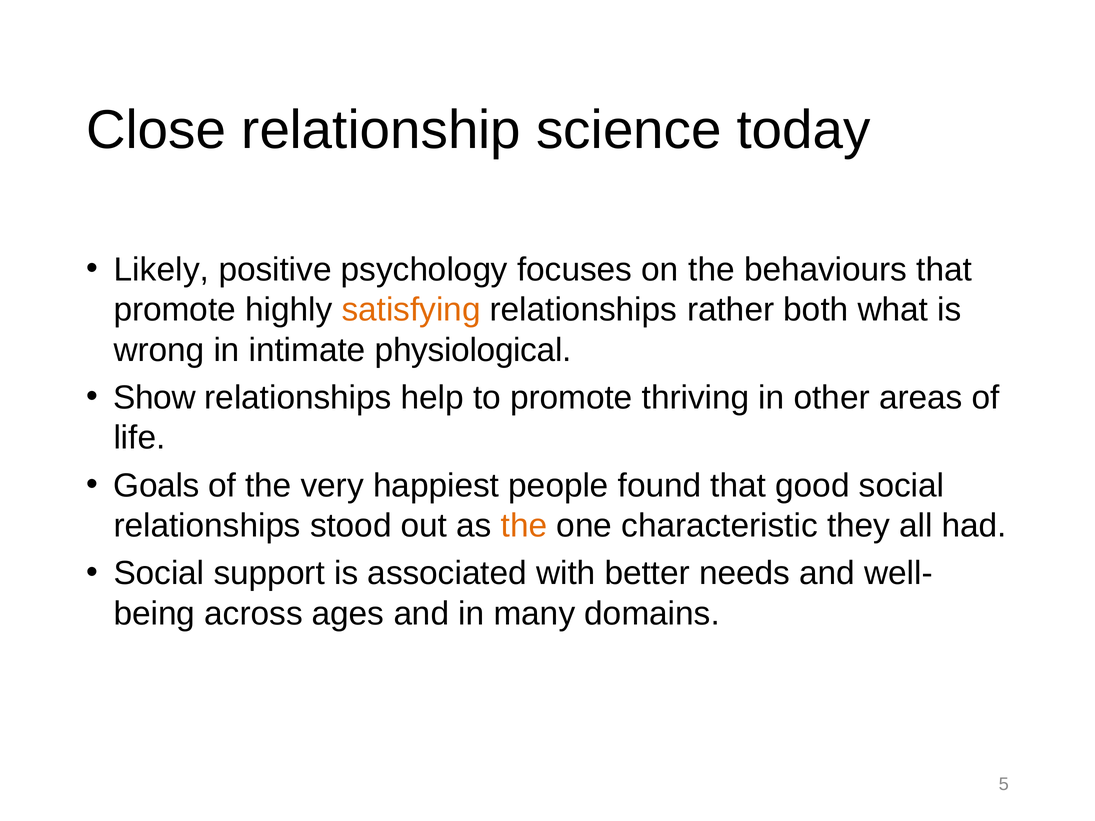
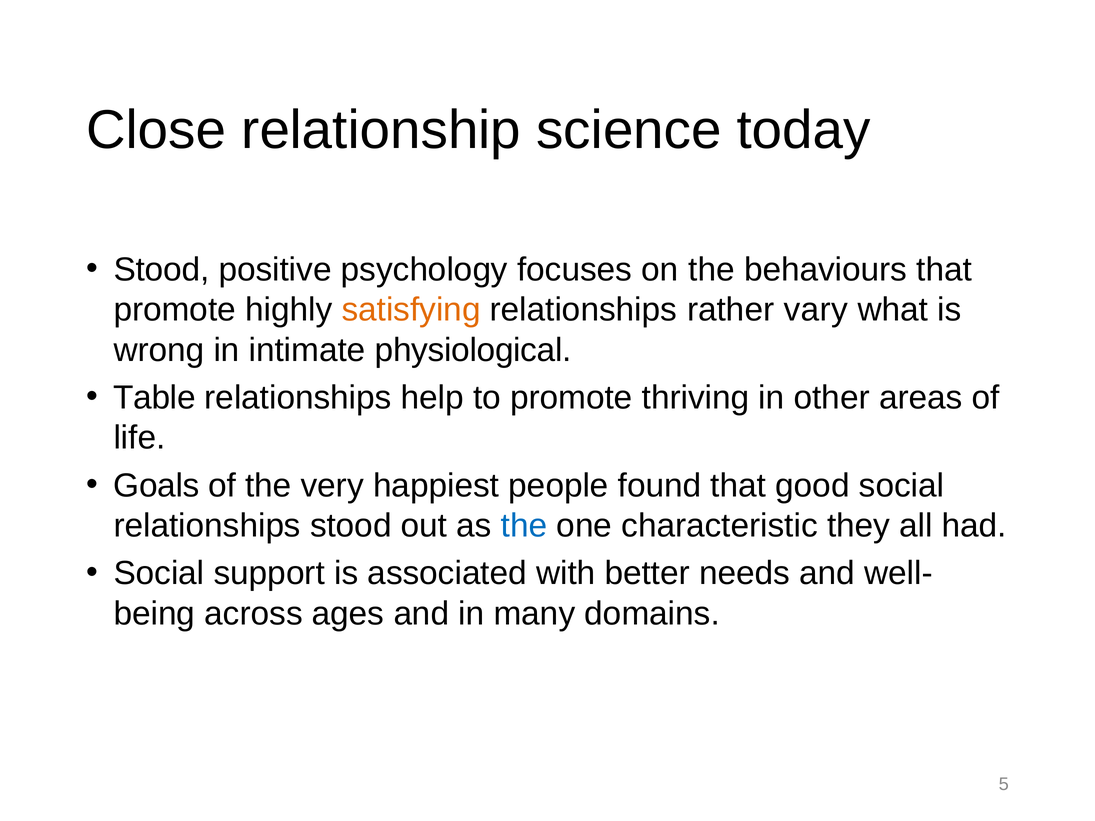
Likely: Likely -> Stood (162, 270)
both: both -> vary (816, 310)
Show: Show -> Table (155, 398)
the colour: orange -> blue (524, 526)
